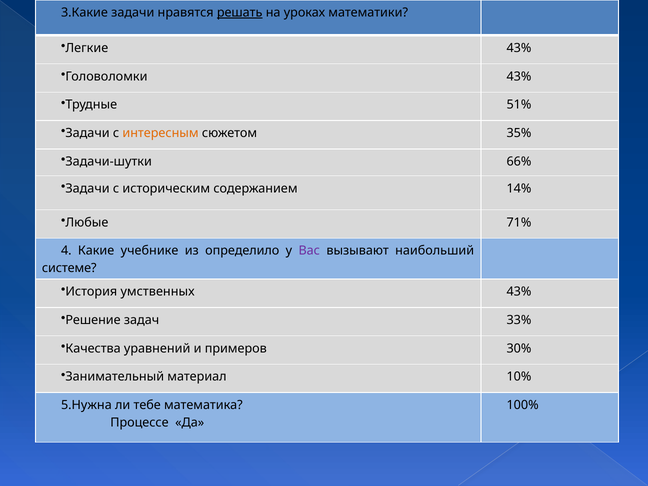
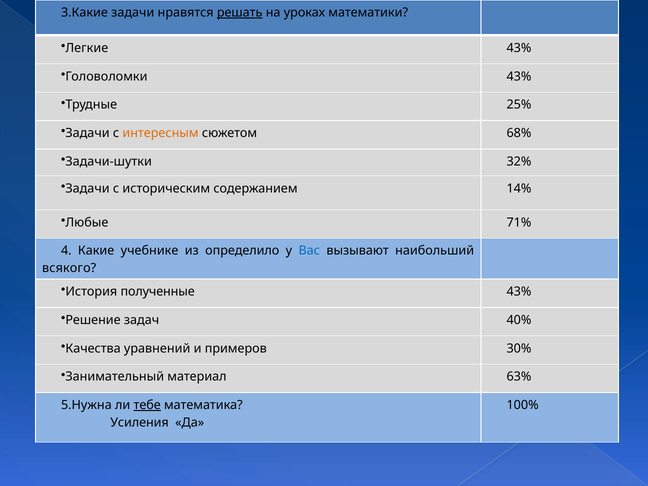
51%: 51% -> 25% (519, 105)
35%: 35% -> 68% (519, 133)
66%: 66% -> 32% (519, 162)
Вас colour: purple -> blue (309, 251)
системе: системе -> всякого (69, 268)
умственных: умственных -> полученные (158, 292)
33%: 33% -> 40% (519, 320)
10%: 10% -> 63% (519, 377)
тебе underline: none -> present (147, 405)
Процессе: Процессе -> Усиления (139, 422)
